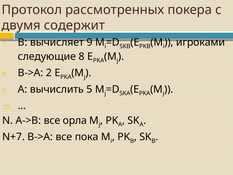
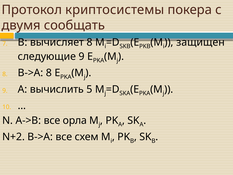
рассмотренных: рассмотренных -> криптосистемы (115, 10)
содержит: содержит -> сообщать (74, 25)
вычисляет 9: 9 -> 8 (90, 42)
игроками: игроками -> защищен (200, 42)
следующие 8: 8 -> 9 (82, 56)
B->A 2: 2 -> 8 (49, 73)
N+7: N+7 -> N+2 (14, 137)
пока: пока -> схем (87, 137)
